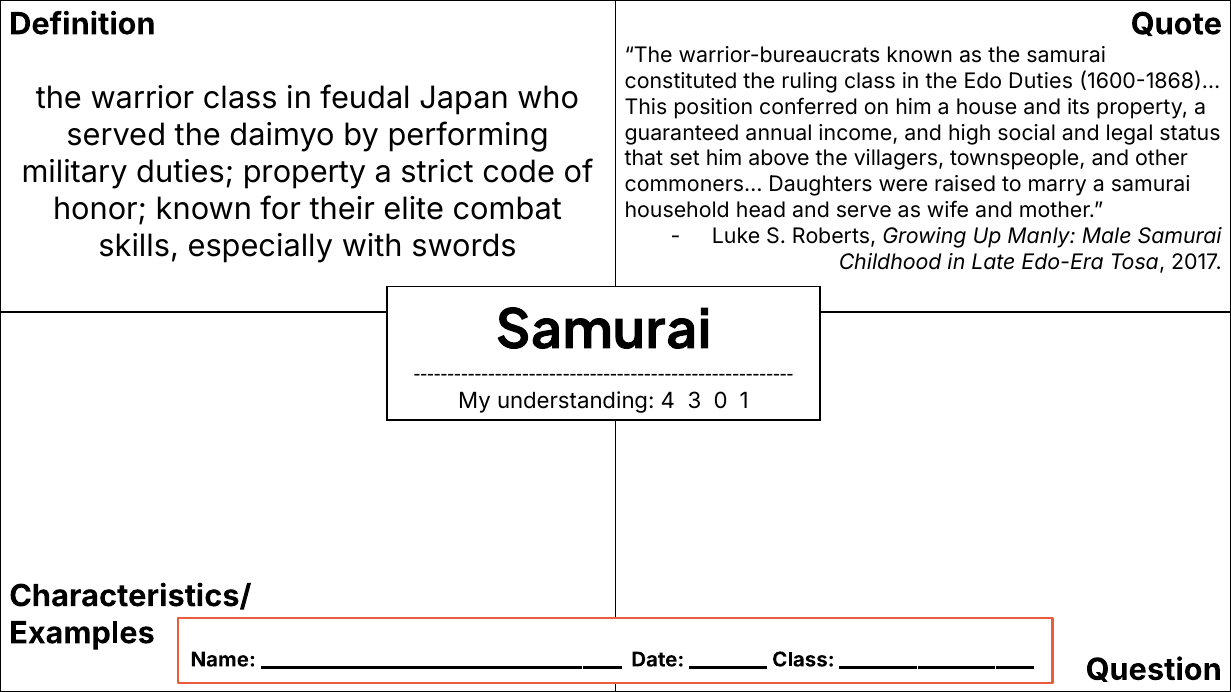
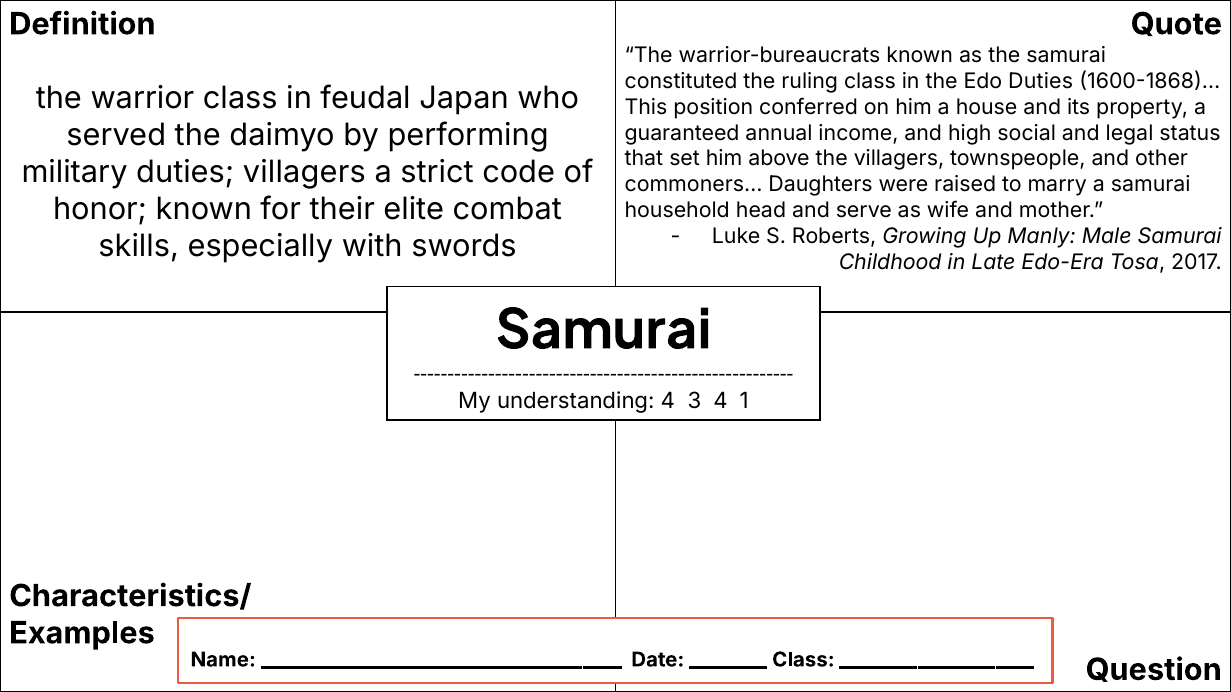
duties property: property -> villagers (304, 173)
3 0: 0 -> 4 (721, 401)
